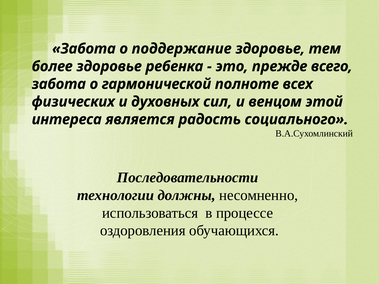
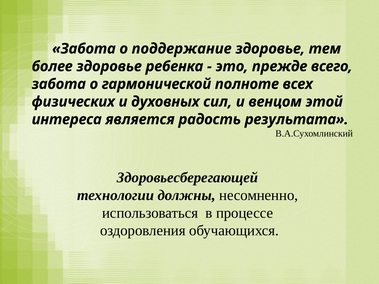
социального: социального -> результата (297, 120)
Последовательности: Последовательности -> Здоровьесберегающей (188, 178)
